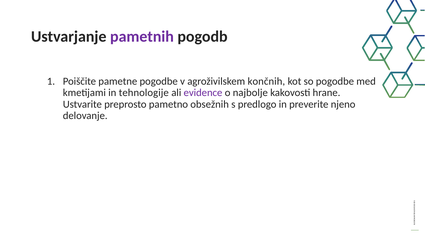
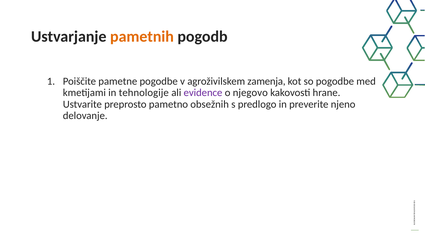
pametnih colour: purple -> orange (142, 37)
končnih: končnih -> zamenja (266, 81)
najbolje: najbolje -> njegovo (250, 93)
